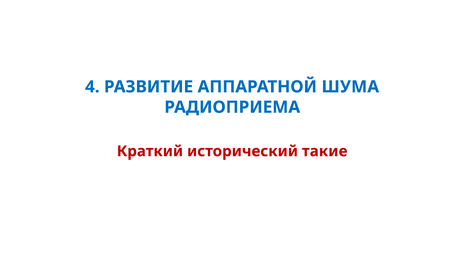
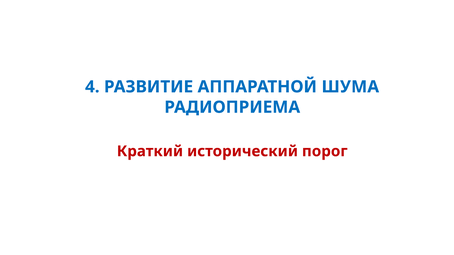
такие: такие -> порог (325, 151)
